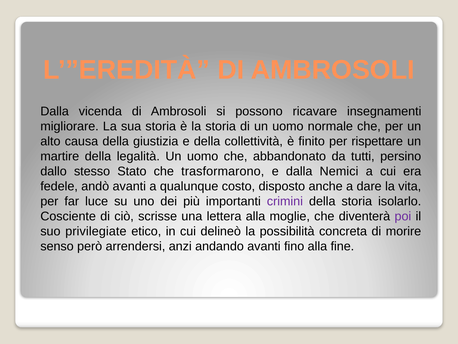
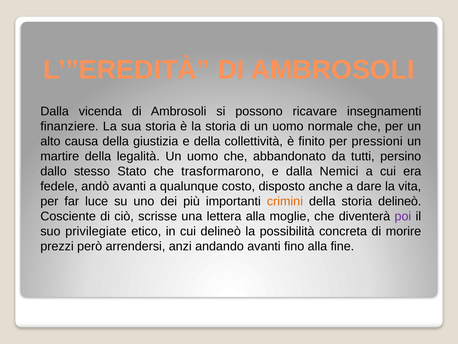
migliorare: migliorare -> finanziere (69, 126)
rispettare: rispettare -> pressioni (377, 141)
crimini colour: purple -> orange (285, 201)
storia isolarlo: isolarlo -> delineò (400, 201)
senso: senso -> prezzi (57, 246)
